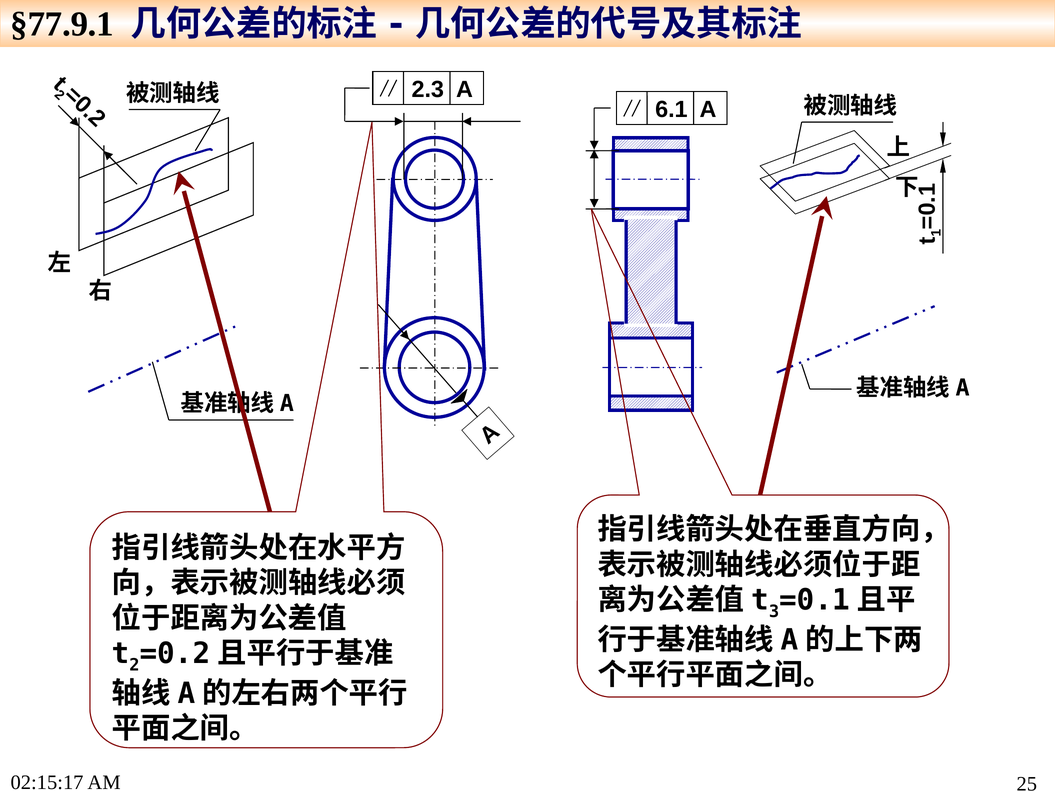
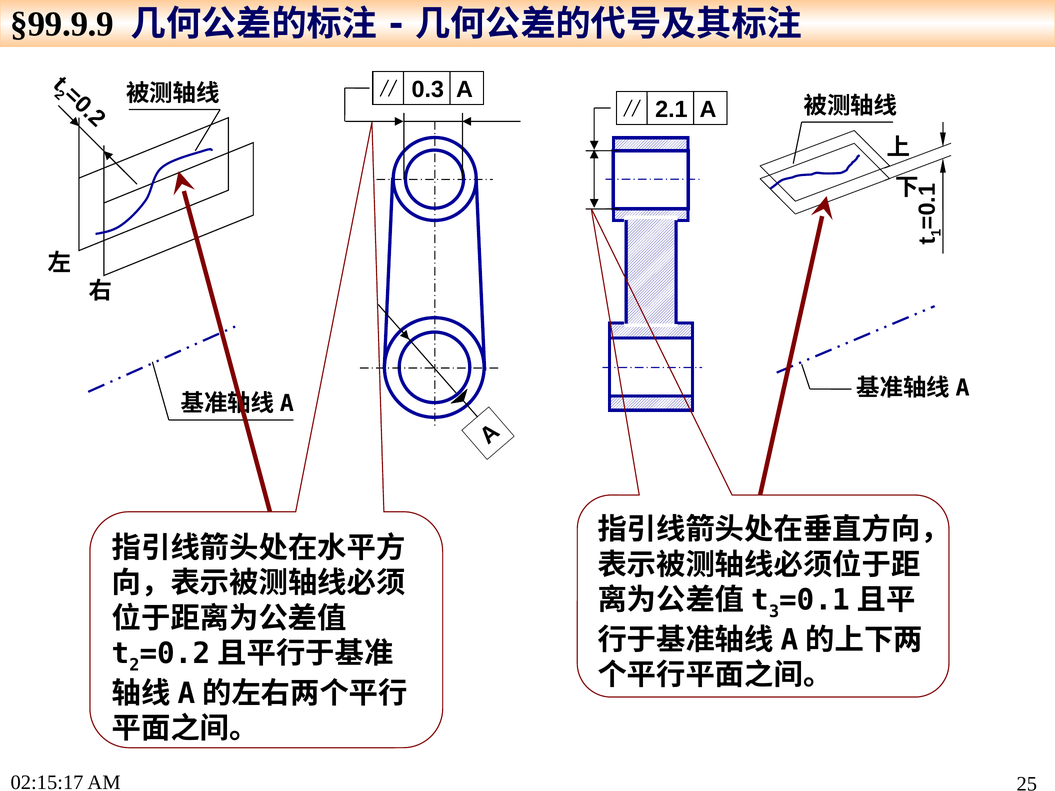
§77.9.1: §77.9.1 -> §99.9.9 (62, 24)
2.3: 2.3 -> 0.3 (428, 90)
6.1: 6.1 -> 2.1 (671, 110)
